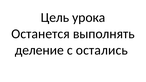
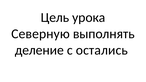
Останется: Останется -> Северную (41, 34)
